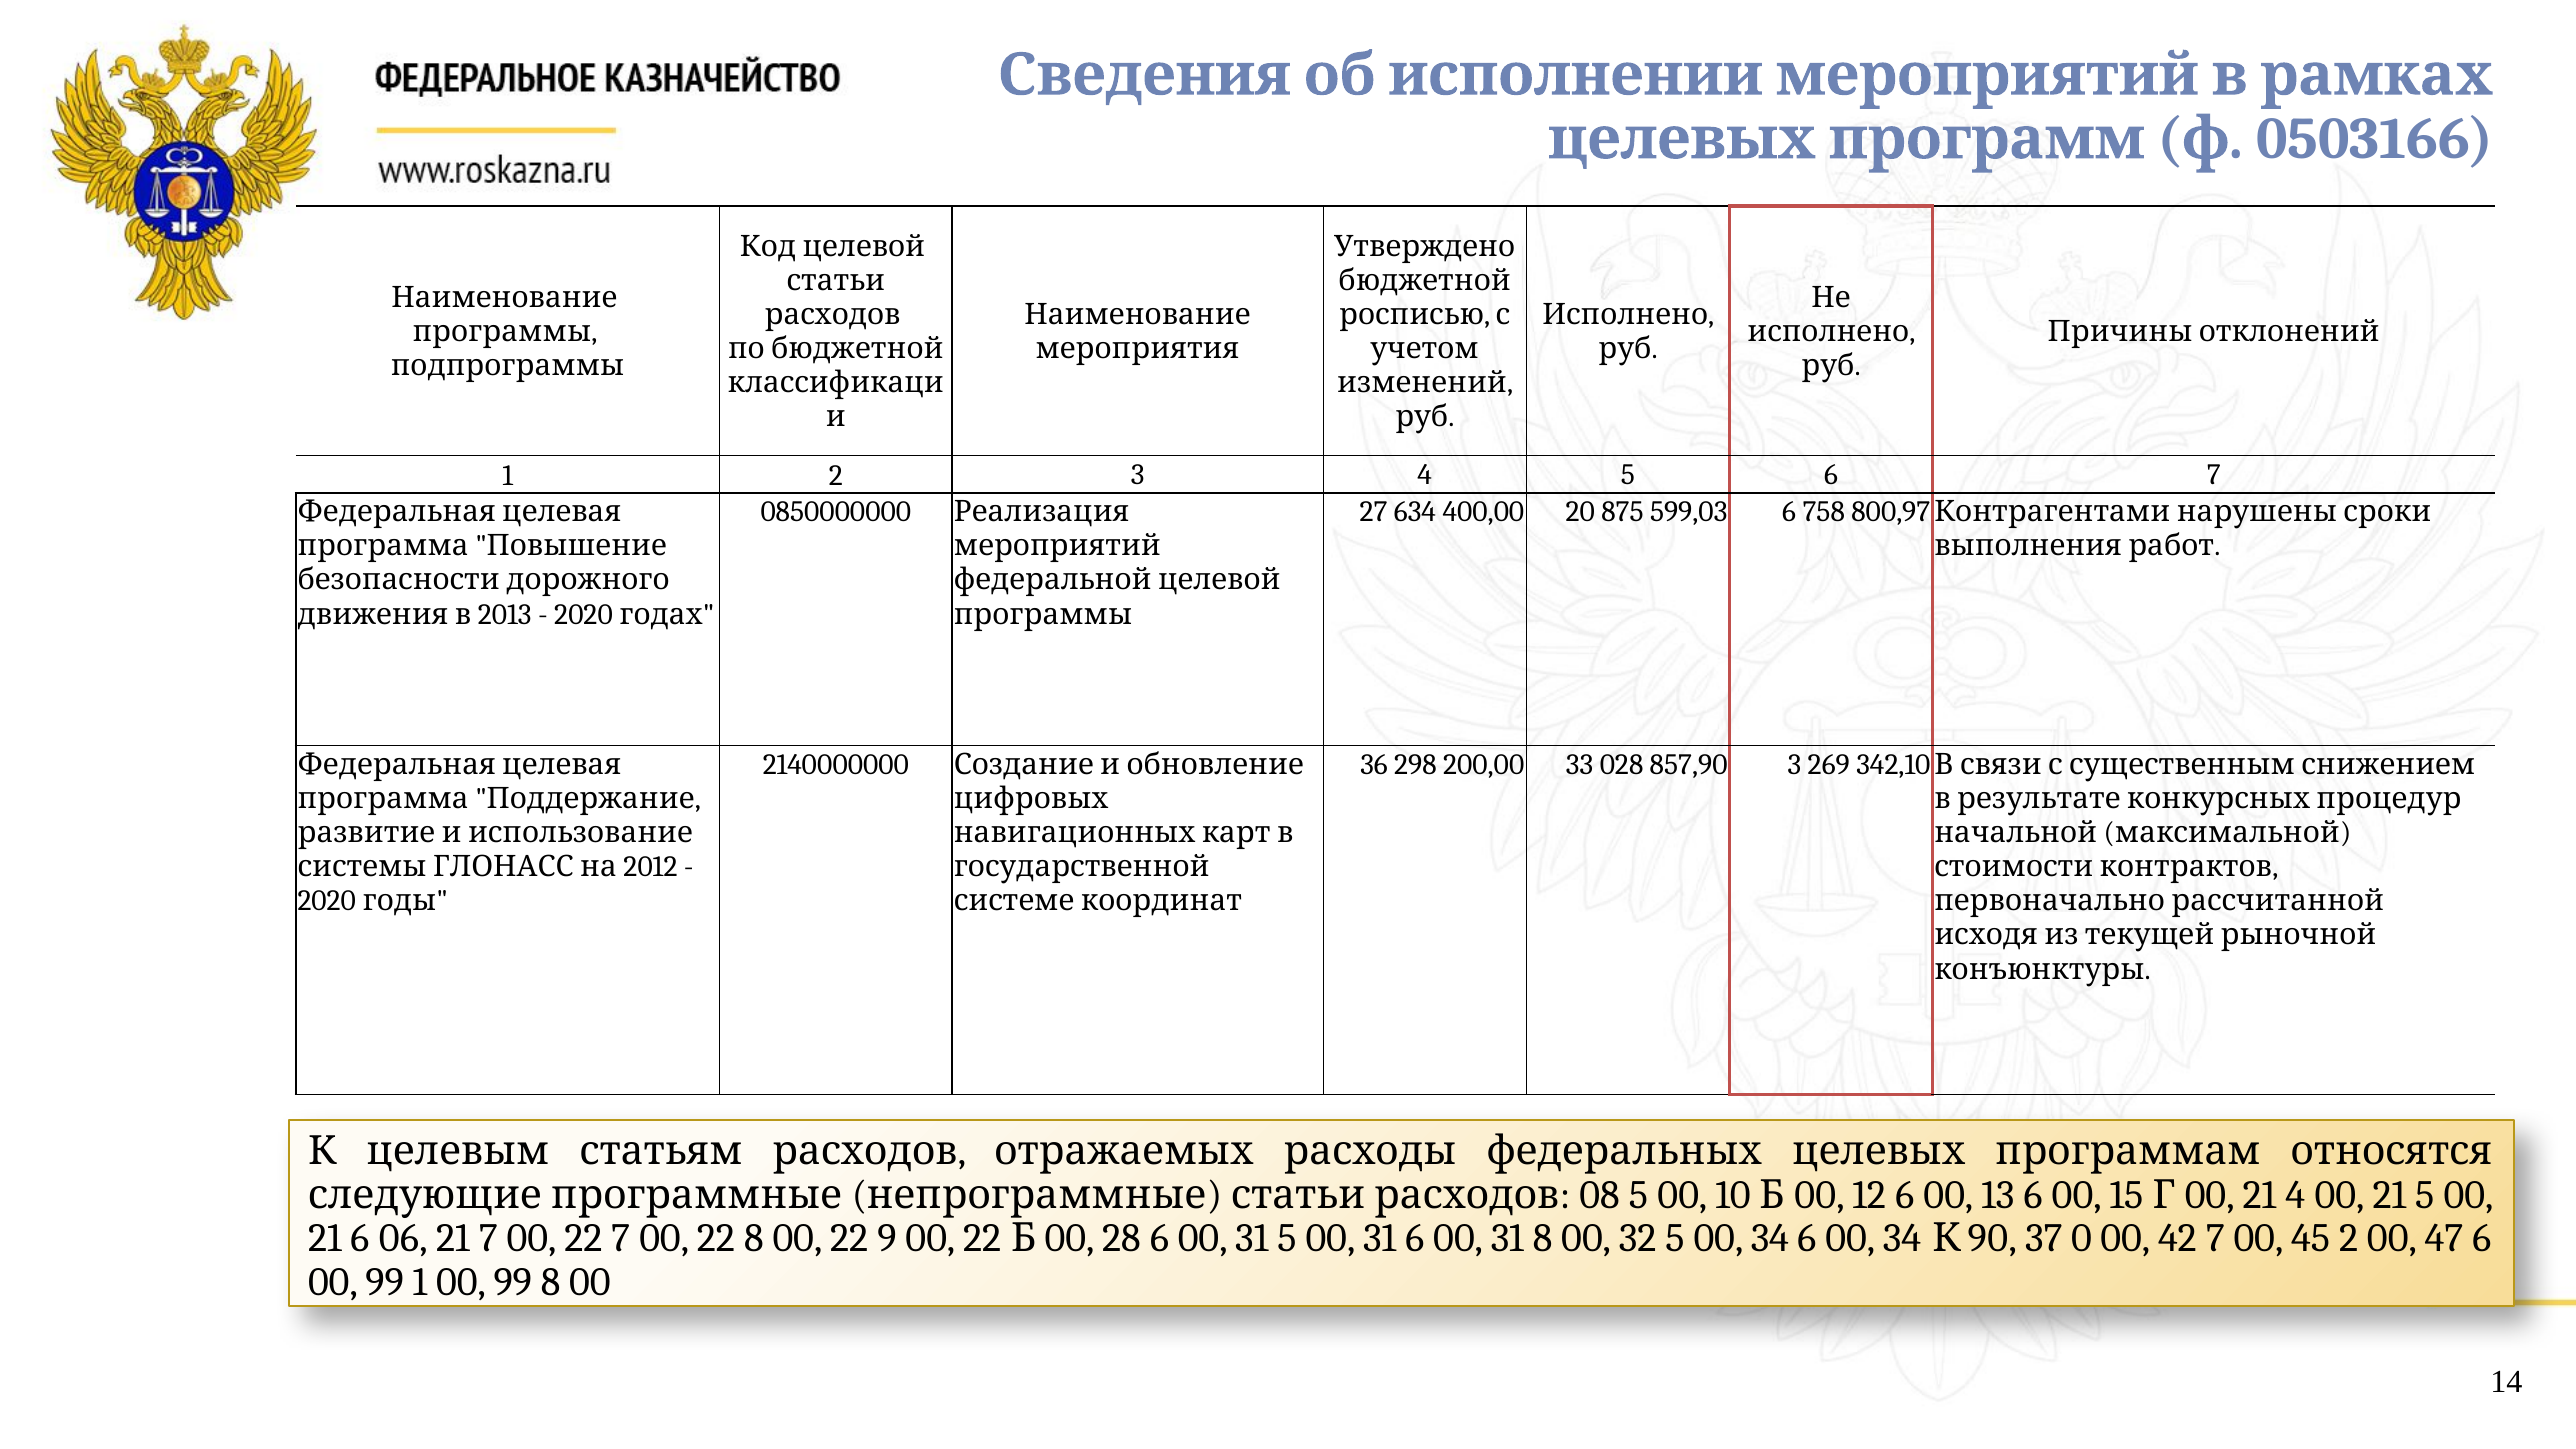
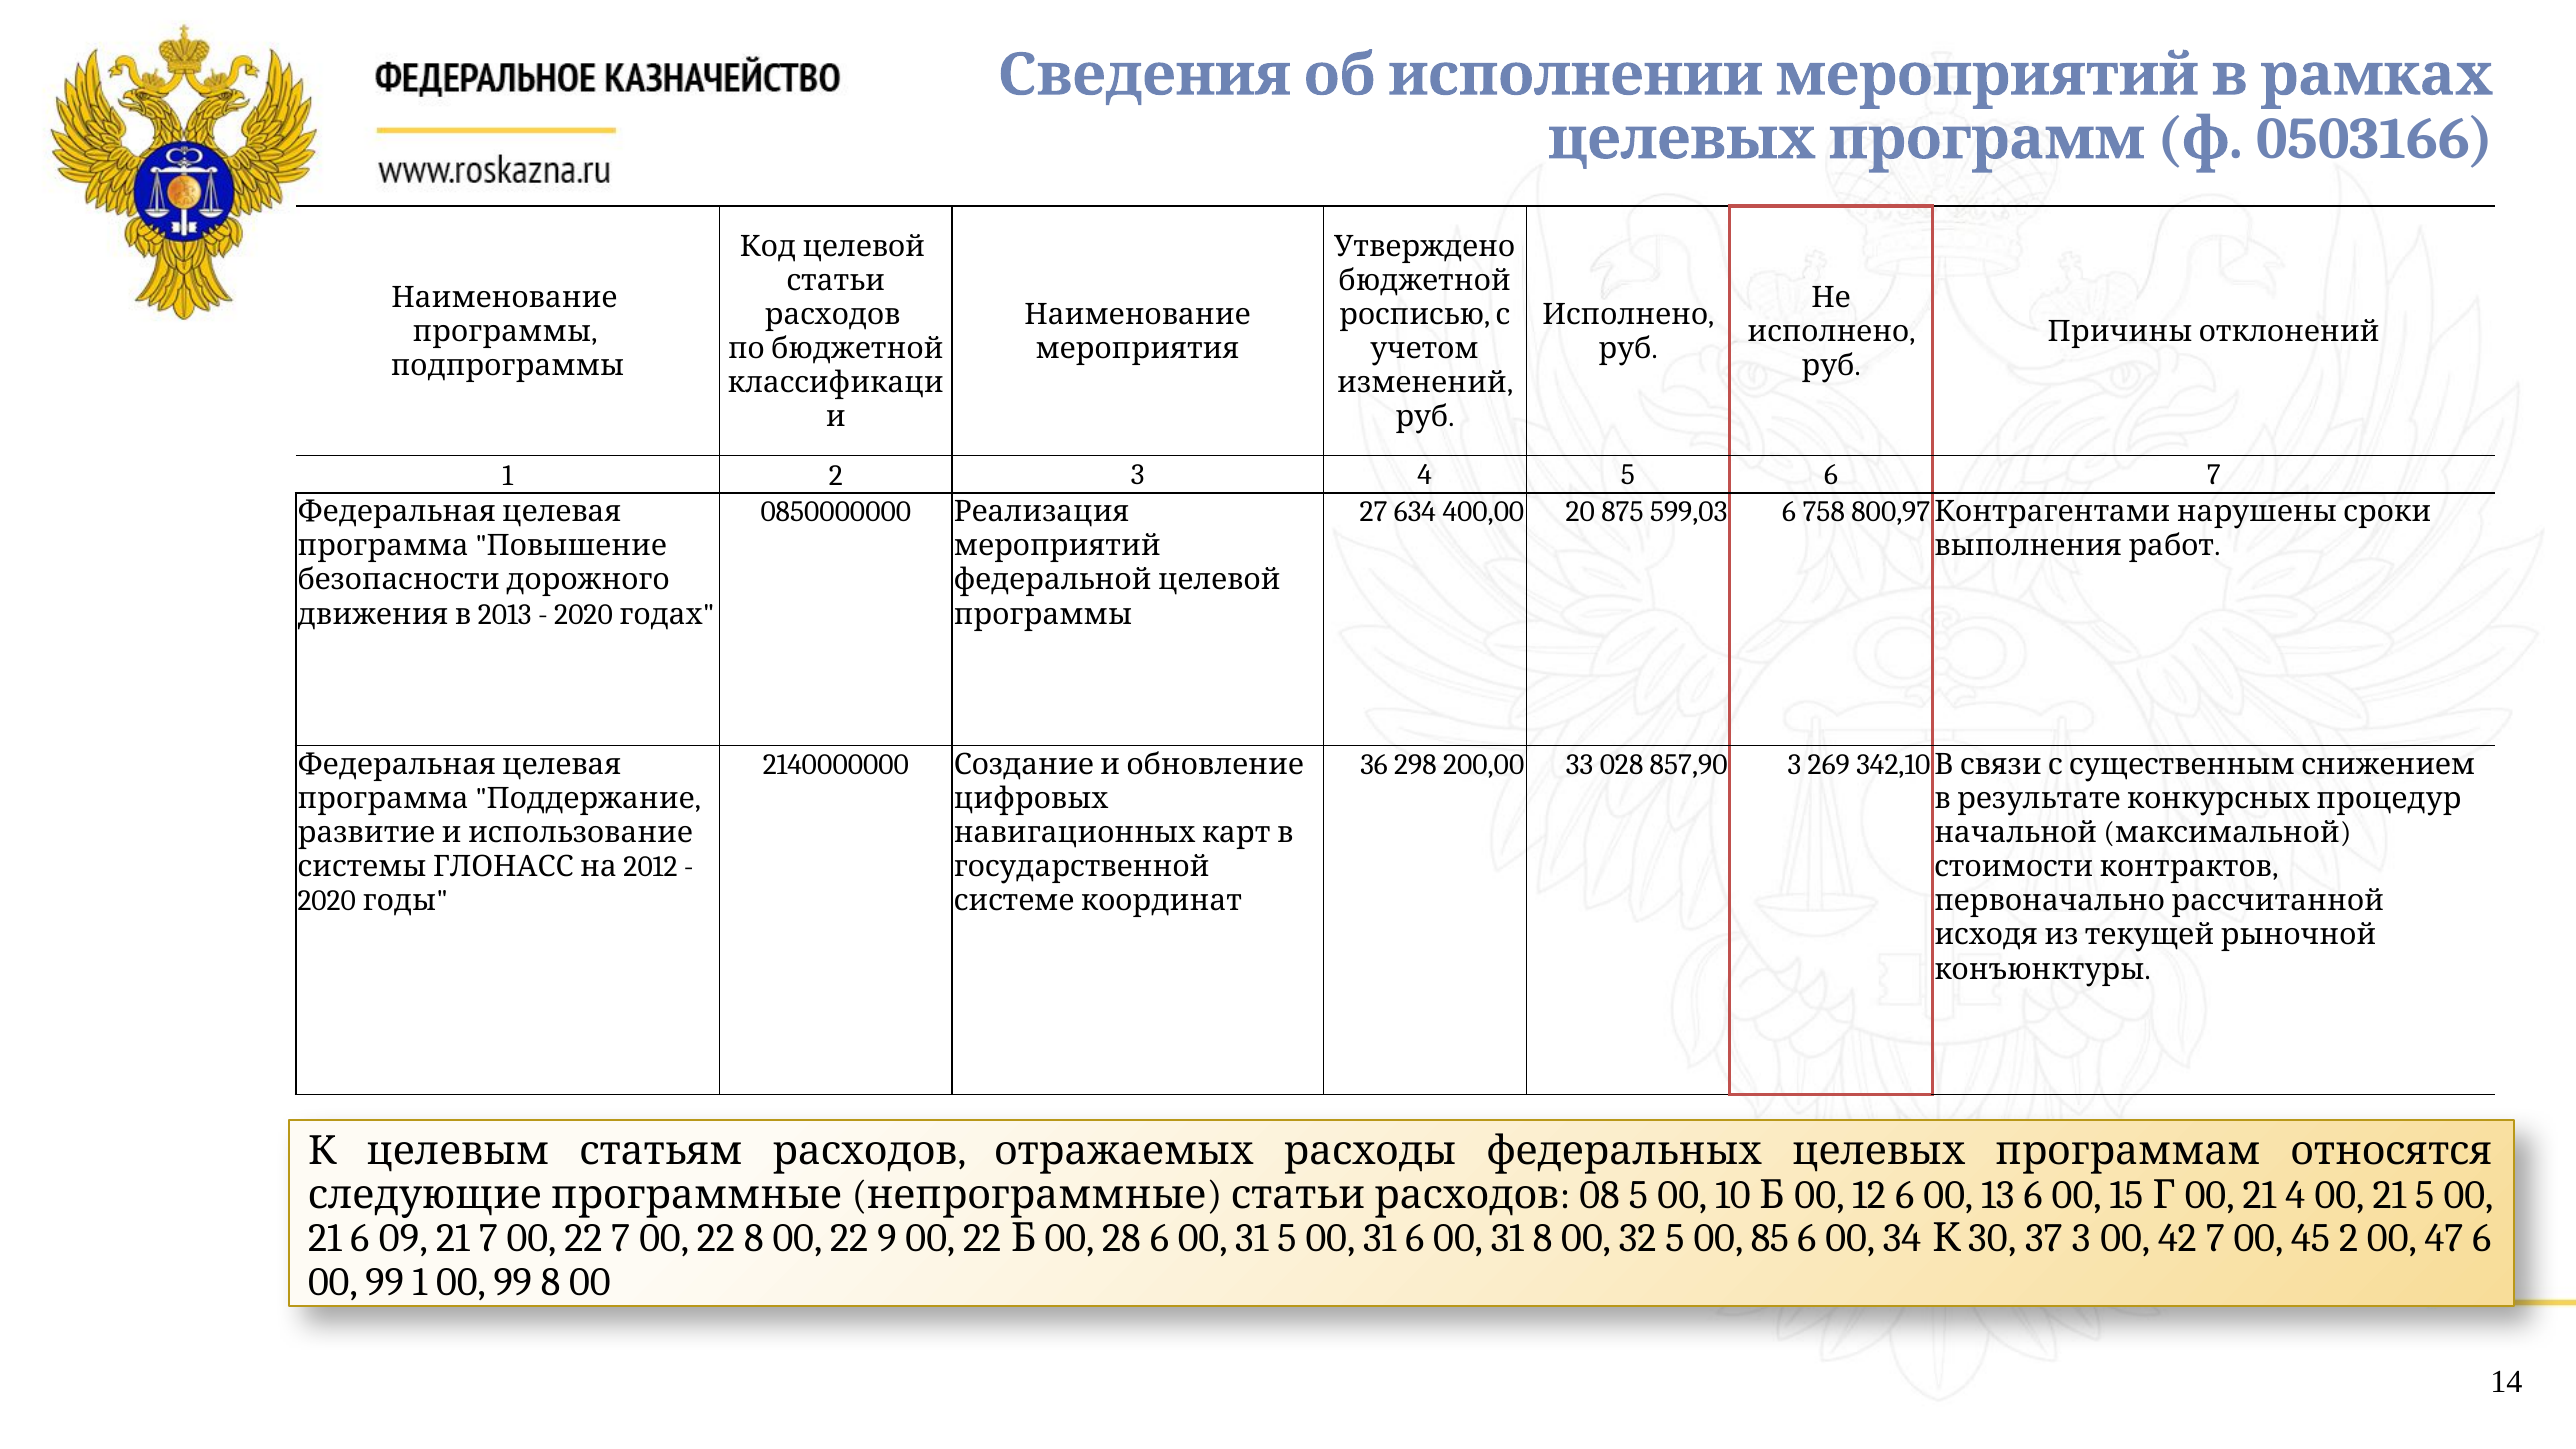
06: 06 -> 09 (403, 1239)
5 00 34: 34 -> 85 (1770, 1239)
90: 90 -> 30 (1992, 1239)
37 0: 0 -> 3 (2081, 1239)
